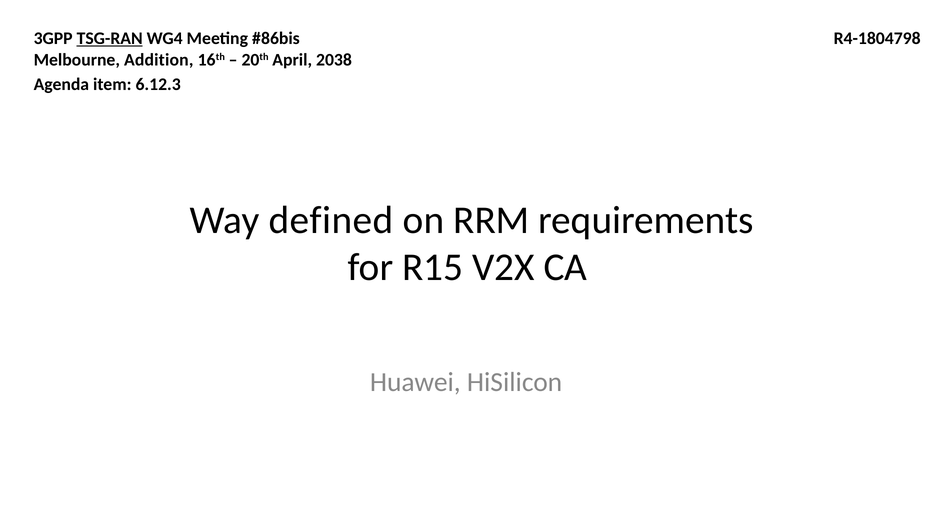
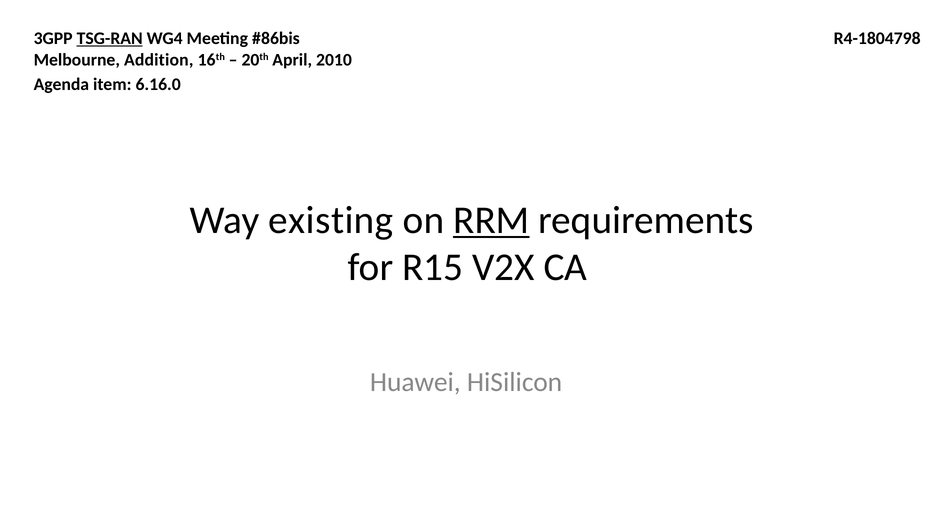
2038: 2038 -> 2010 (334, 60)
6.12.3: 6.12.3 -> 6.16.0 (158, 84)
defined: defined -> existing (331, 220)
RRM underline: none -> present (491, 220)
